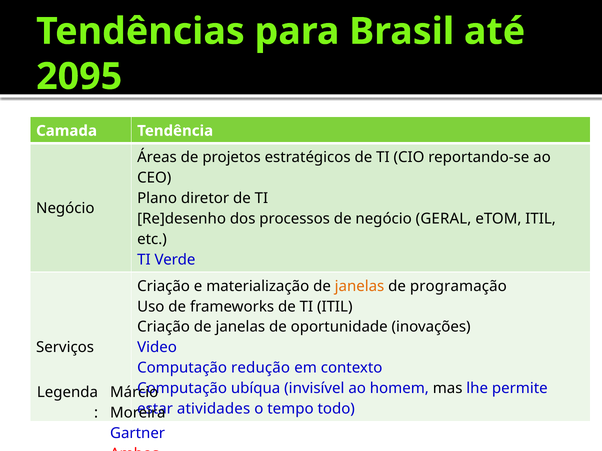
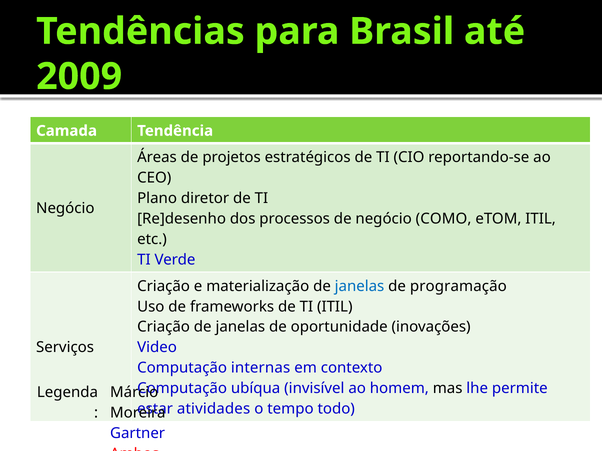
2095: 2095 -> 2009 (79, 77)
GERAL: GERAL -> COMO (444, 219)
janelas colour: orange -> blue (360, 286)
redução: redução -> internas (261, 368)
